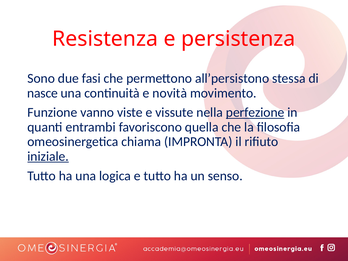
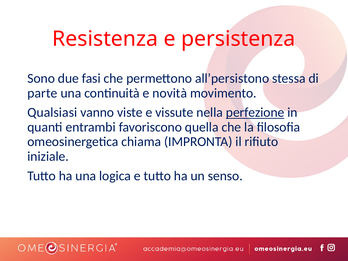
nasce: nasce -> parte (42, 93)
Funzione: Funzione -> Qualsiasi (52, 113)
iniziale underline: present -> none (48, 156)
